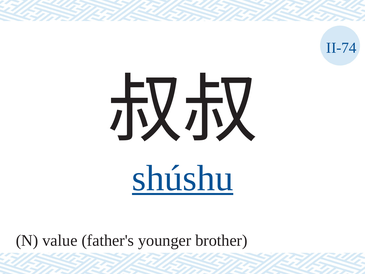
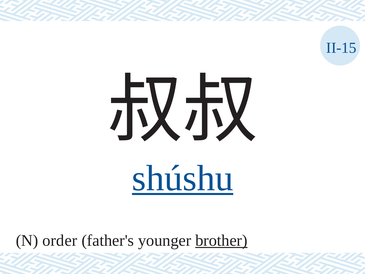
II-74: II-74 -> II-15 (341, 48)
value: value -> order (60, 240)
brother underline: none -> present (221, 240)
